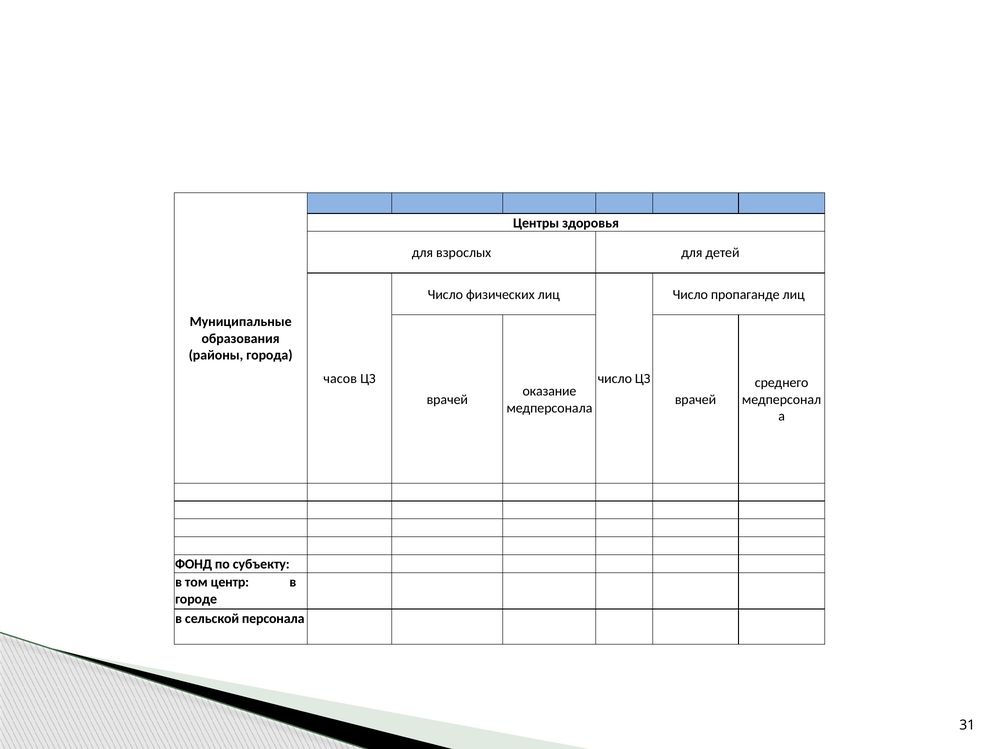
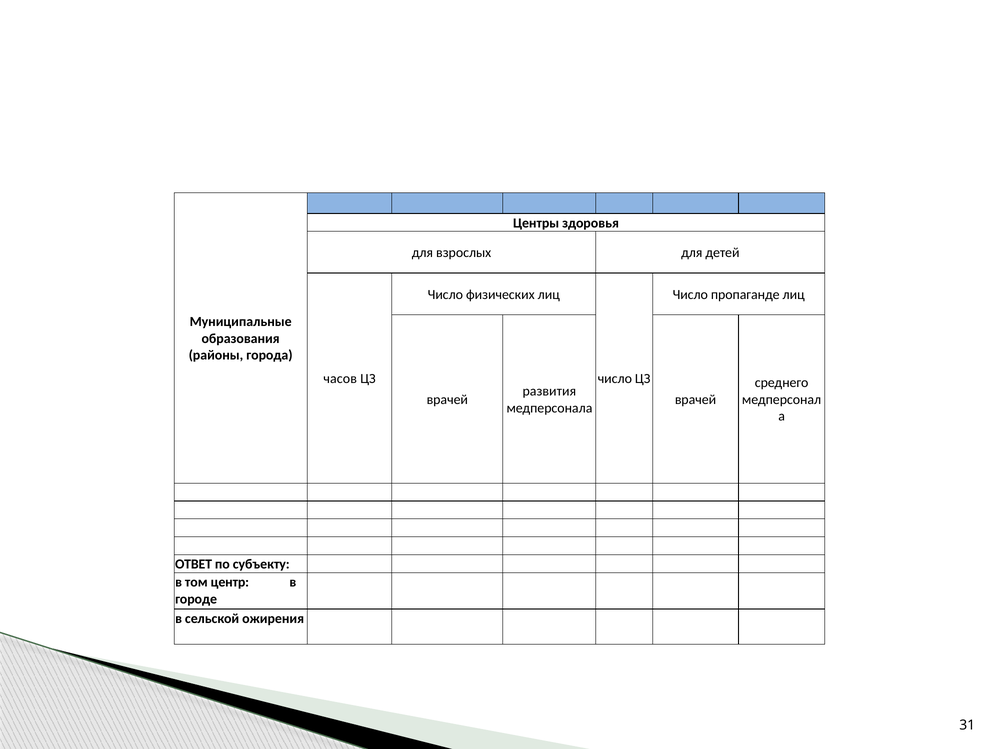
оказание: оказание -> развития (549, 391)
ФОНД: ФОНД -> ОТВЕТ (194, 564)
персонала: персонала -> ожирения (273, 619)
